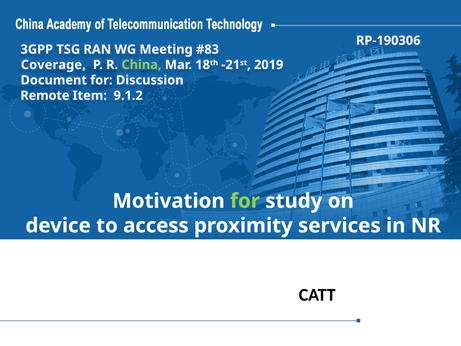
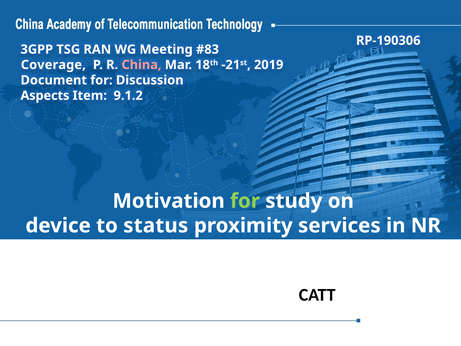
China colour: light green -> pink (141, 65)
Remote: Remote -> Aspects (45, 96)
access: access -> status (156, 225)
